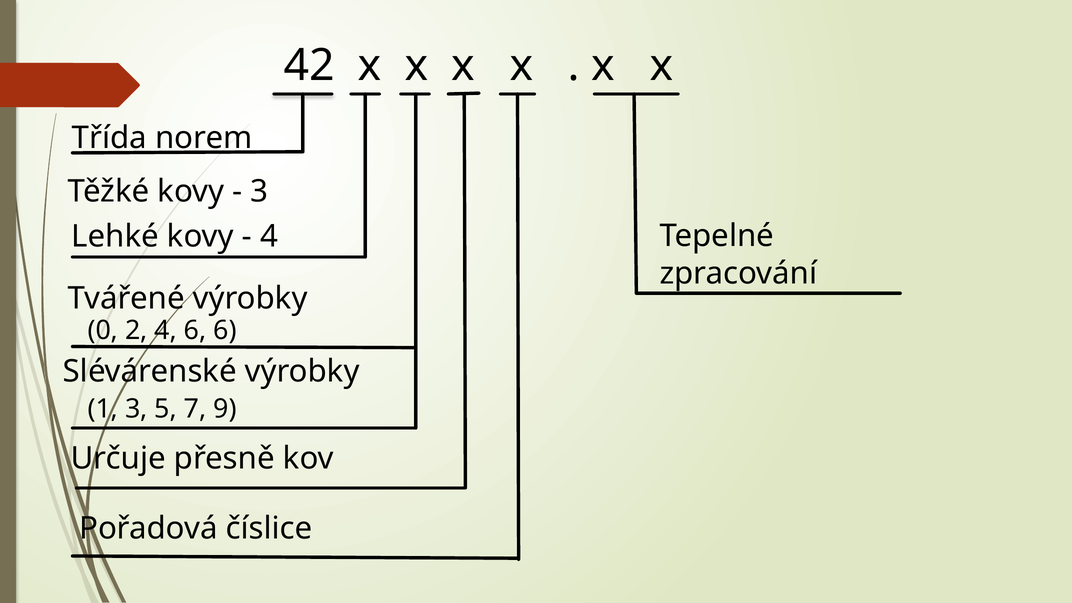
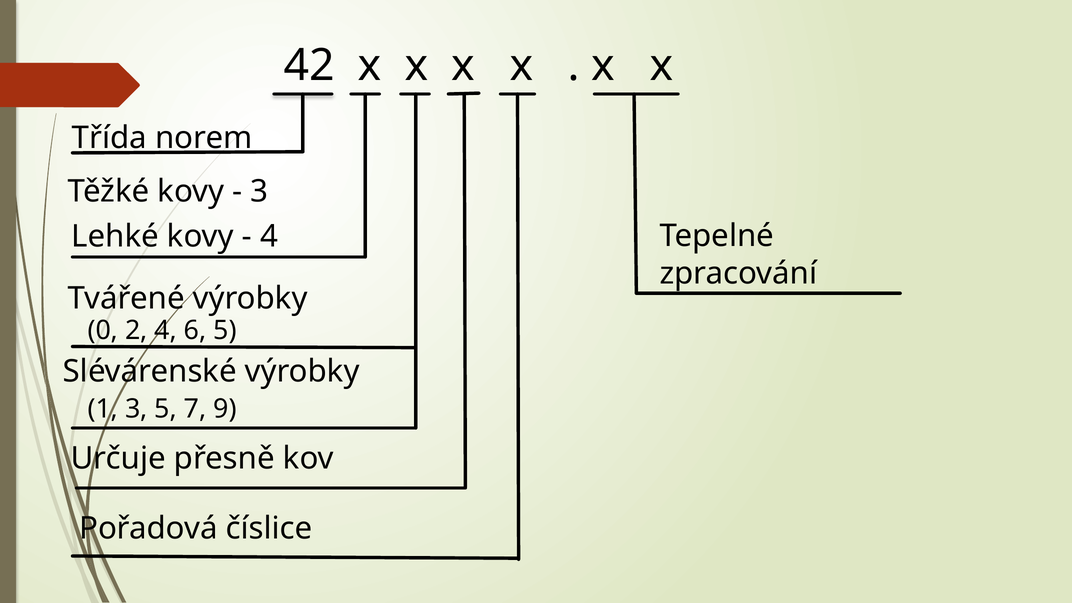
6 6: 6 -> 5 (225, 330)
